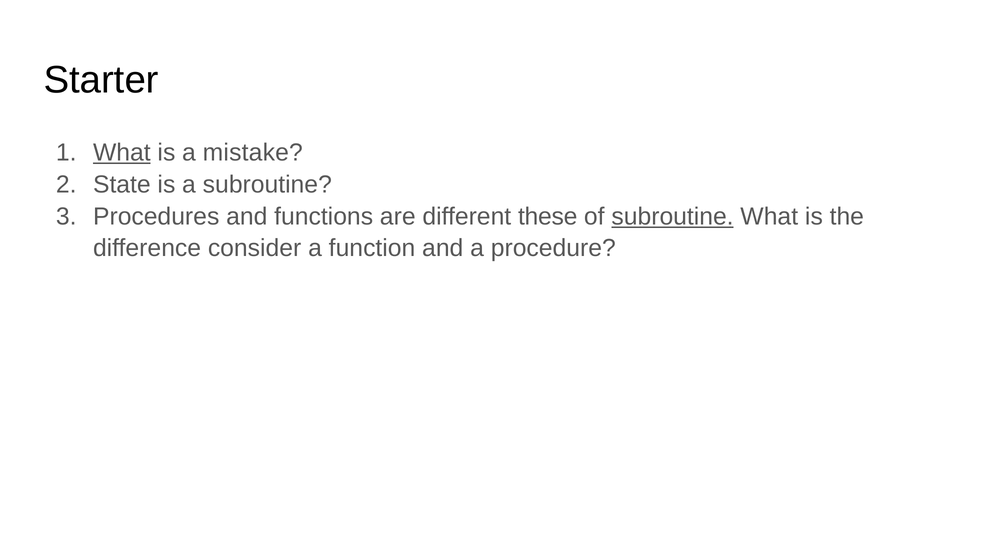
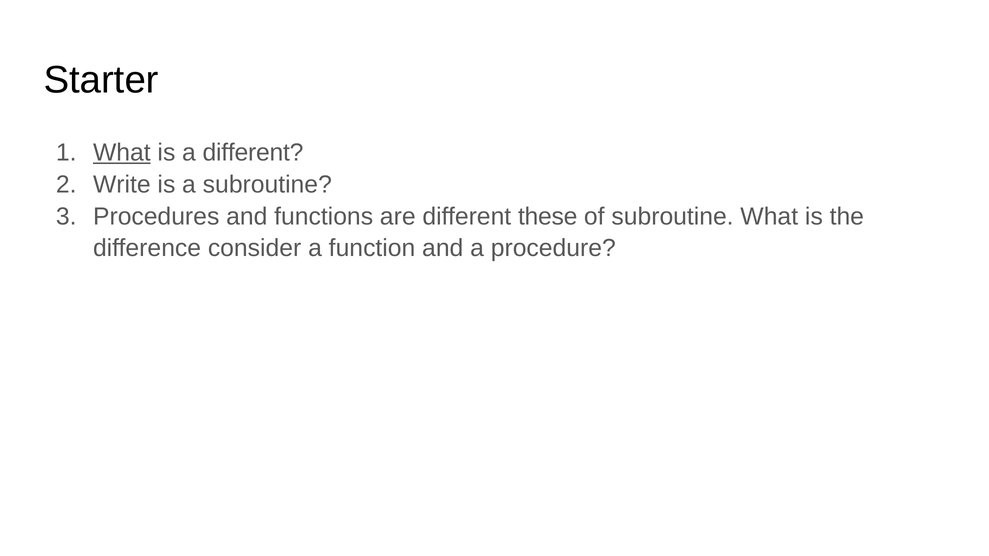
a mistake: mistake -> different (253, 153)
State: State -> Write (122, 185)
subroutine underline: present -> none (673, 217)
